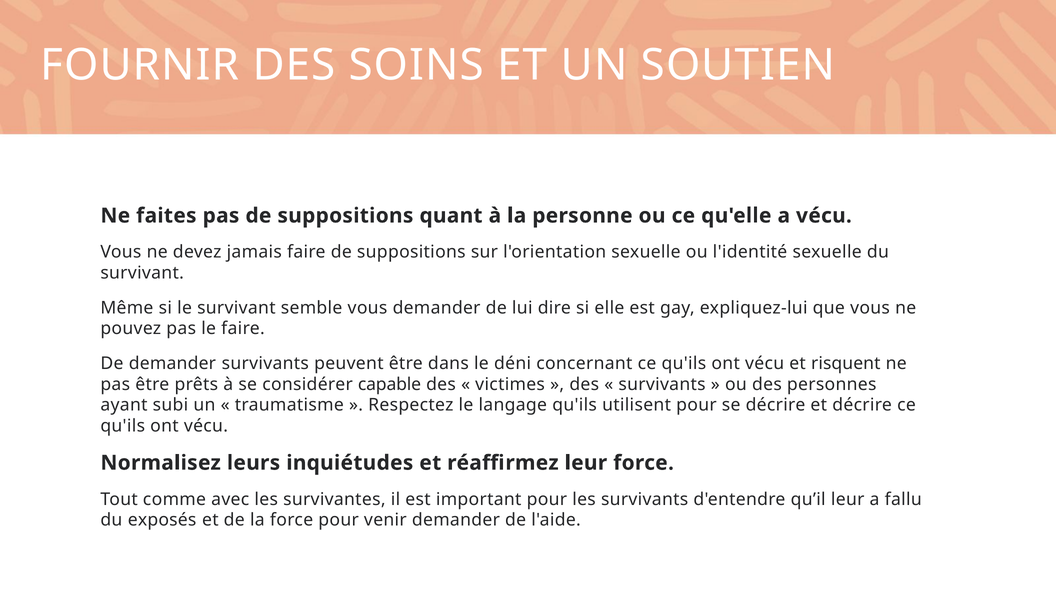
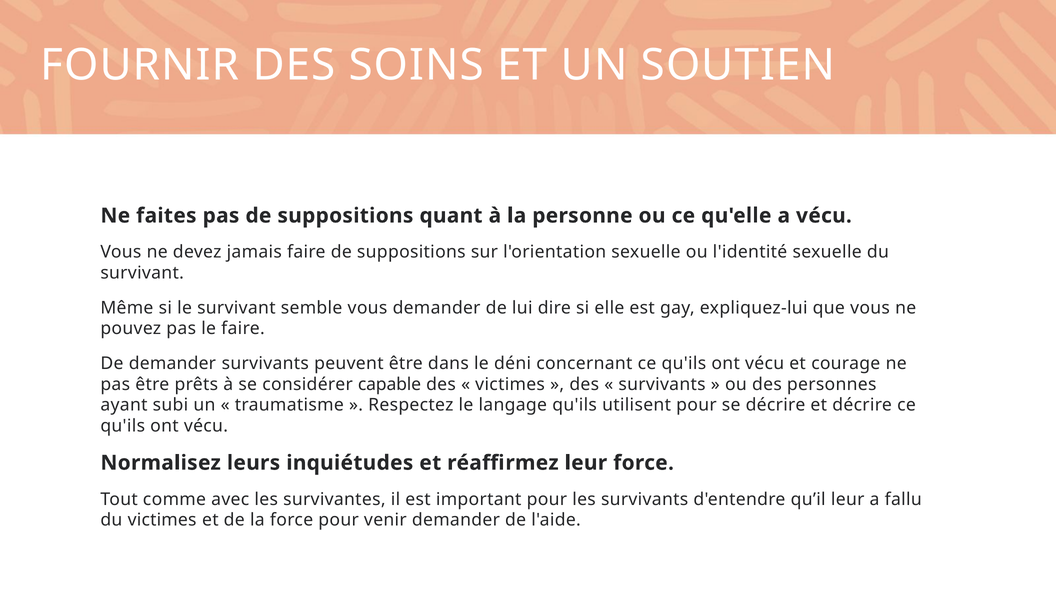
risquent: risquent -> courage (846, 363)
du exposés: exposés -> victimes (162, 520)
